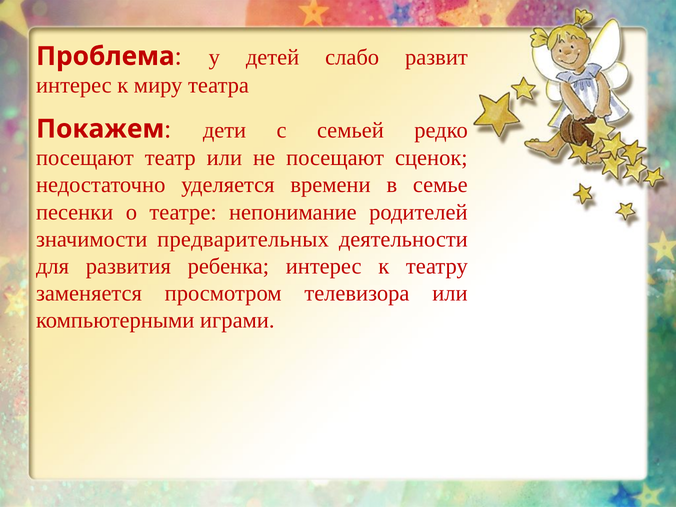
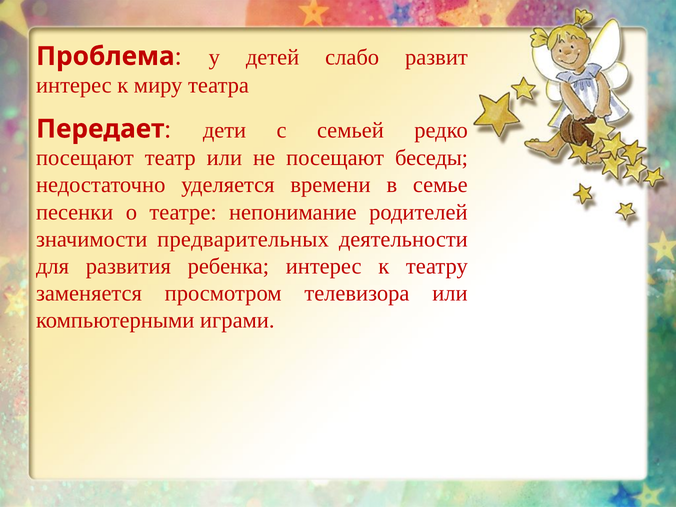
Покажем: Покажем -> Передает (100, 129)
сценок: сценок -> беседы (431, 158)
